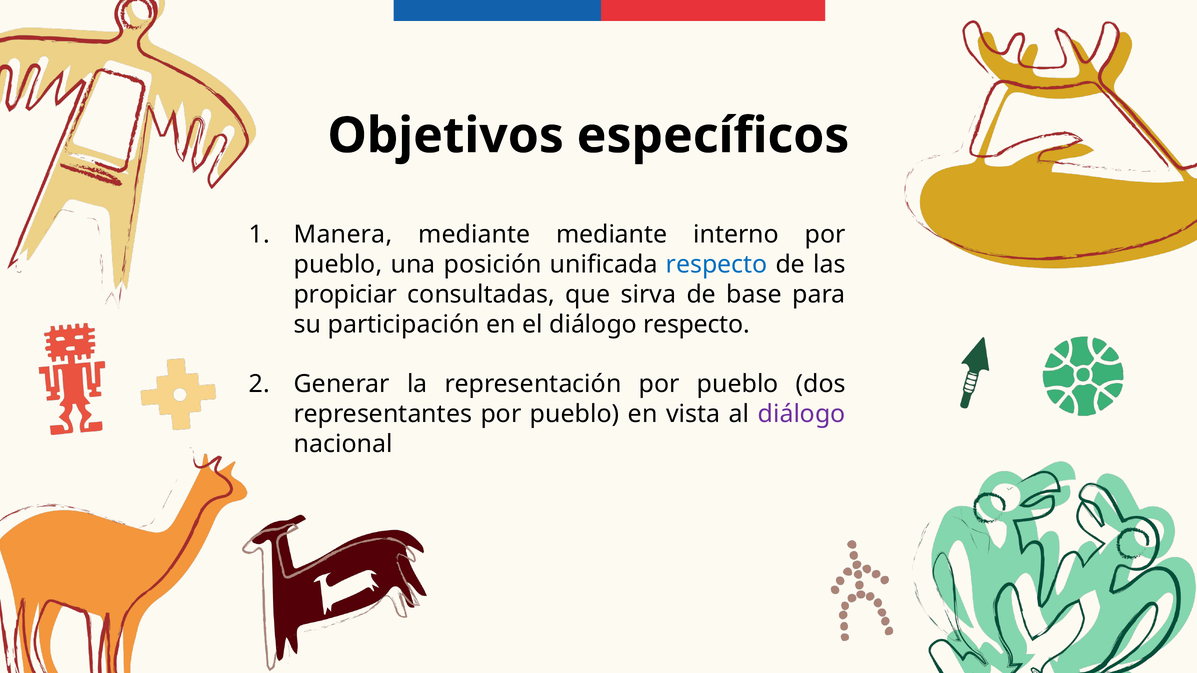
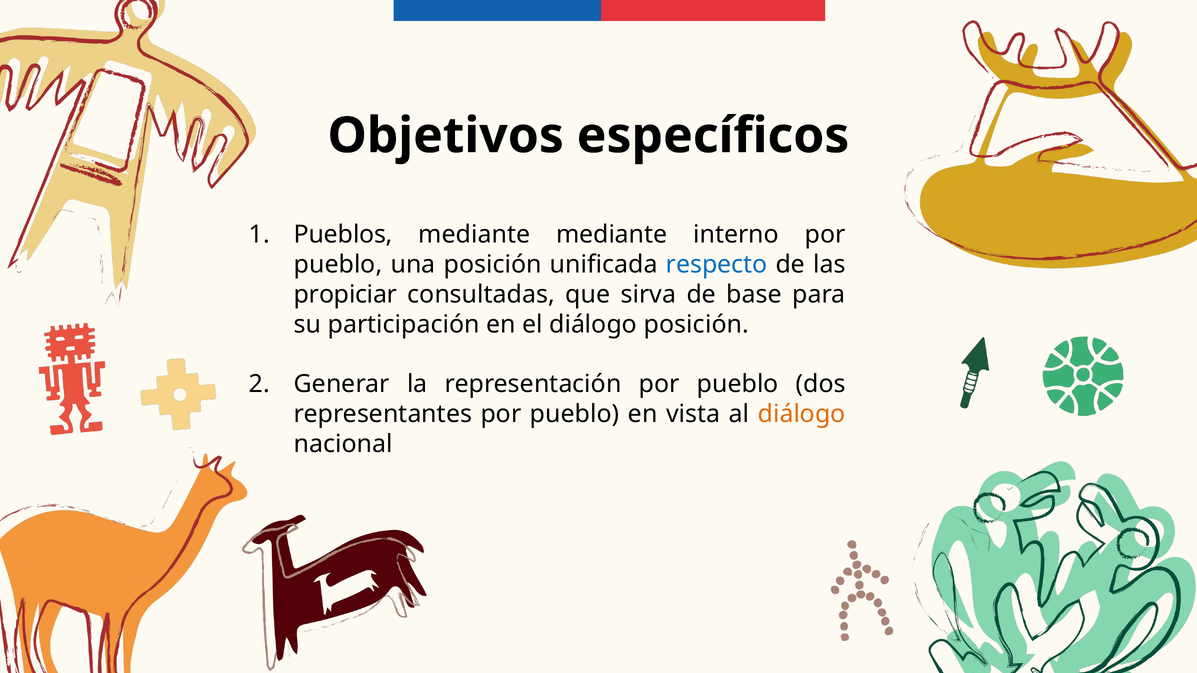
Manera: Manera -> Pueblos (343, 235)
diálogo respecto: respecto -> posición (696, 325)
diálogo colour: purple -> orange (802, 414)
